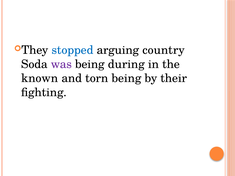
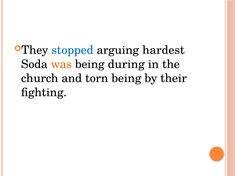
country: country -> hardest (164, 50)
was colour: purple -> orange (61, 64)
known: known -> church (40, 78)
